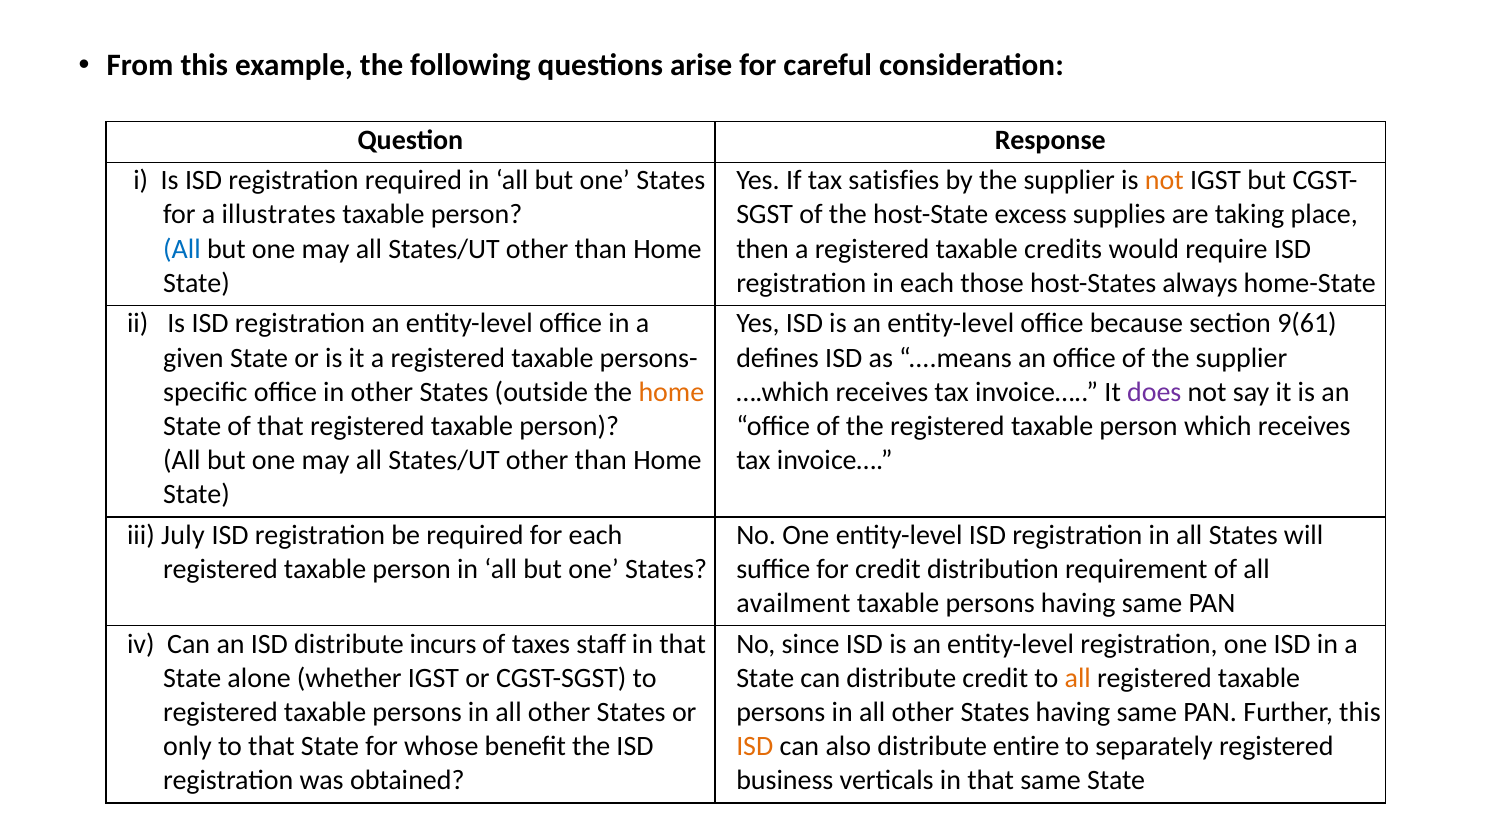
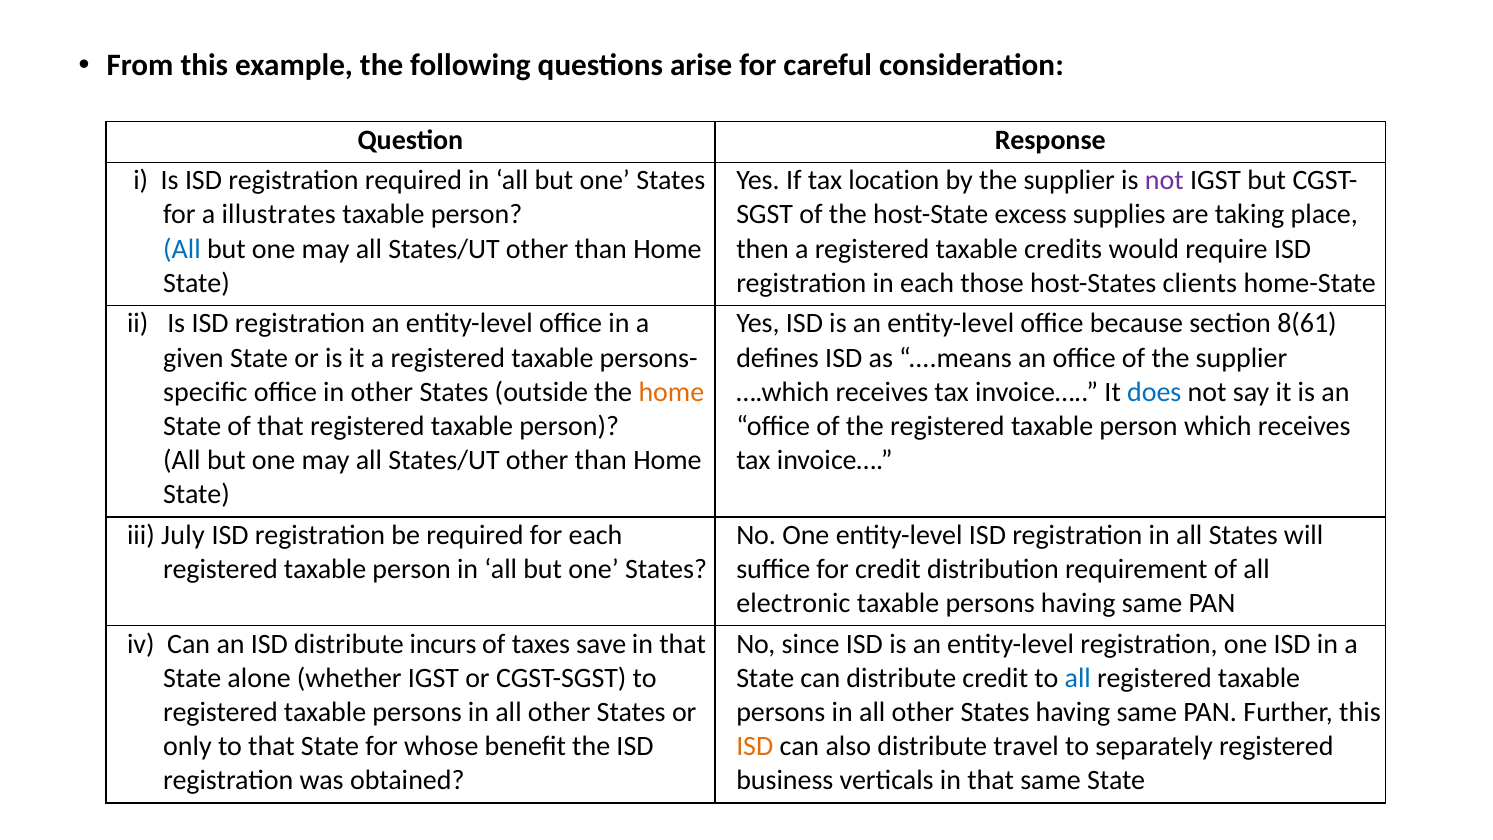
satisfies: satisfies -> location (894, 181)
not colour: orange -> purple (1164, 181)
always: always -> clients (1200, 283)
9(61: 9(61 -> 8(61 (1307, 324)
does colour: purple -> blue (1154, 392)
availment: availment -> electronic (793, 603)
staff: staff -> save (601, 644)
all colour: orange -> blue (1078, 678)
entire: entire -> travel (1026, 746)
